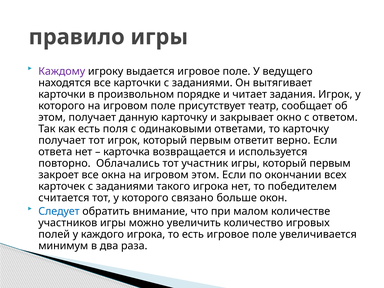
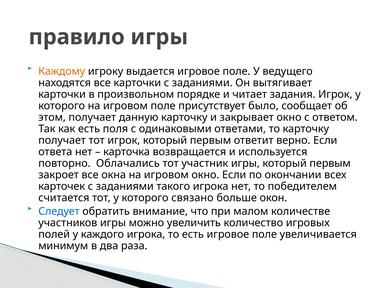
Каждому colour: purple -> orange (62, 71)
театр: театр -> было (263, 106)
игровом этом: этом -> окно (205, 175)
